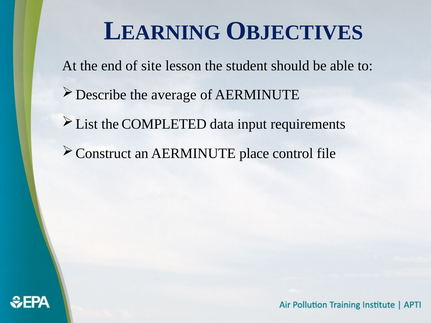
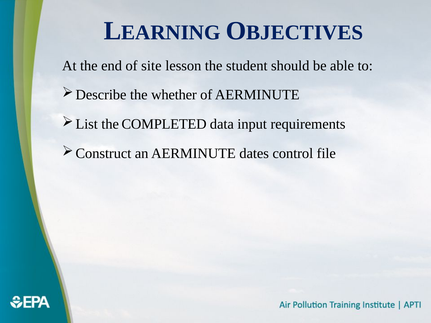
average: average -> whether (174, 95)
place: place -> dates (254, 154)
